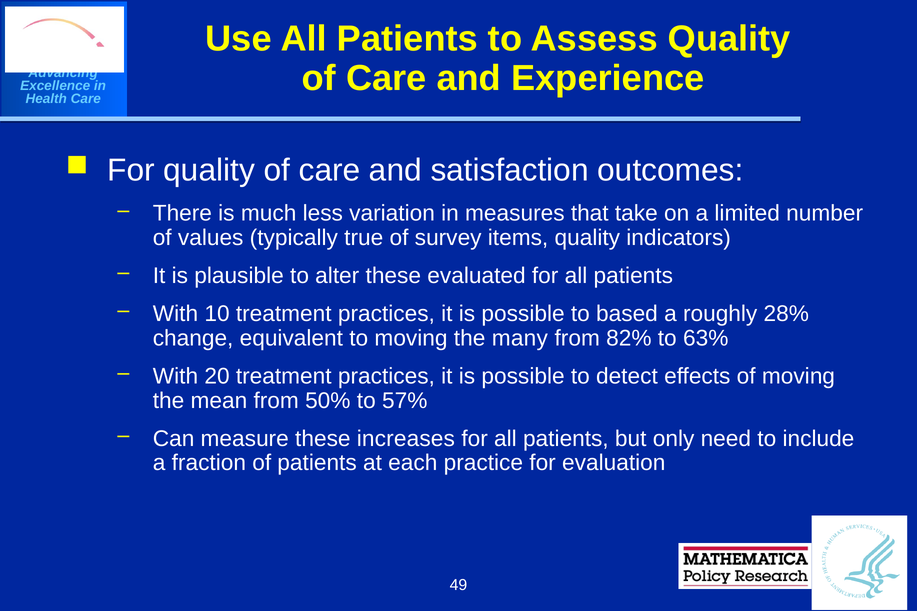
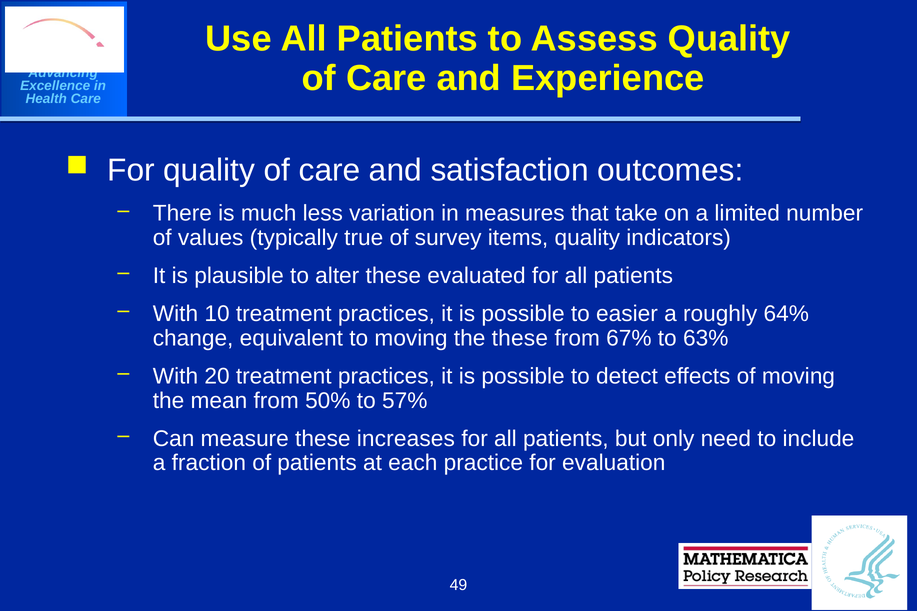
based: based -> easier (627, 314)
28%: 28% -> 64% (786, 314)
the many: many -> these (520, 338)
82%: 82% -> 67% (629, 338)
